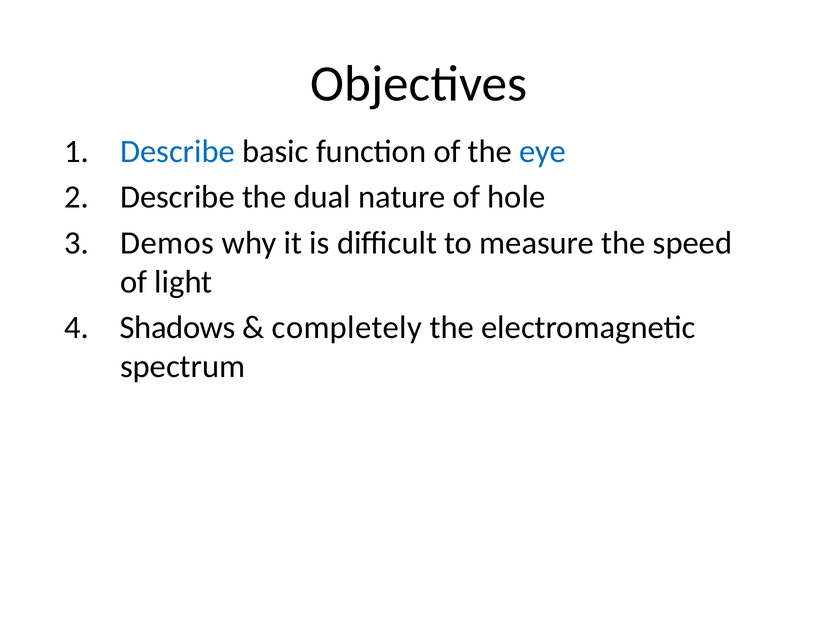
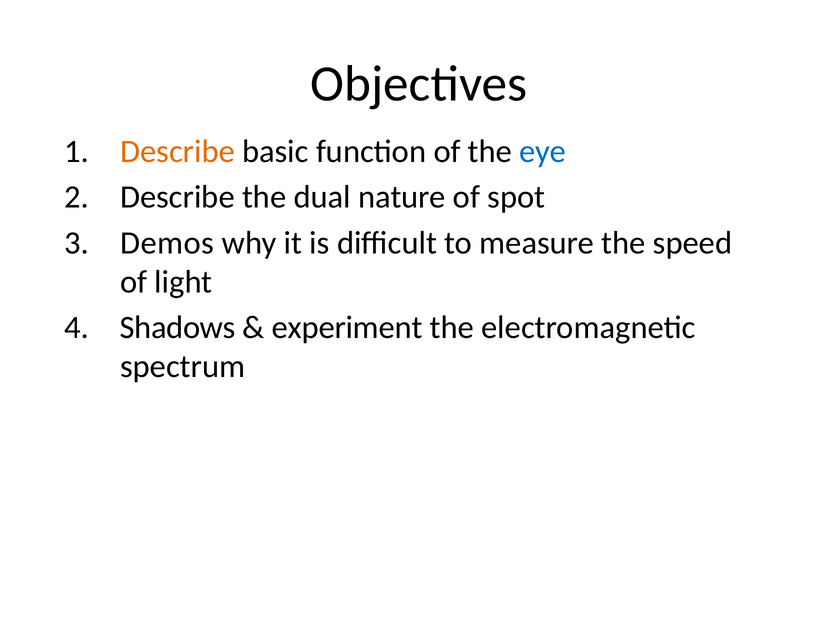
Describe colour: blue -> orange (177, 152)
hole: hole -> spot (516, 197)
completely: completely -> experiment (347, 328)
